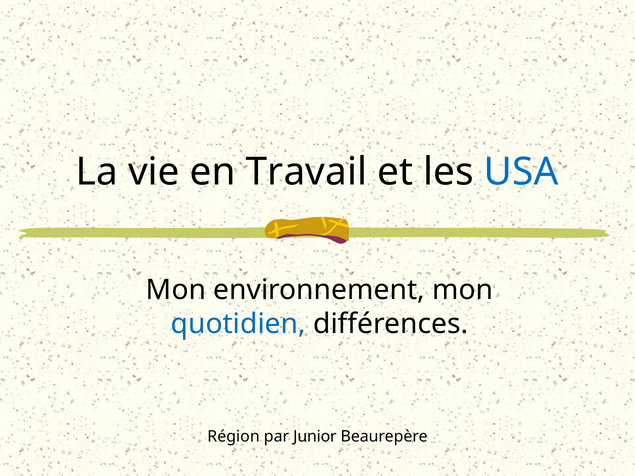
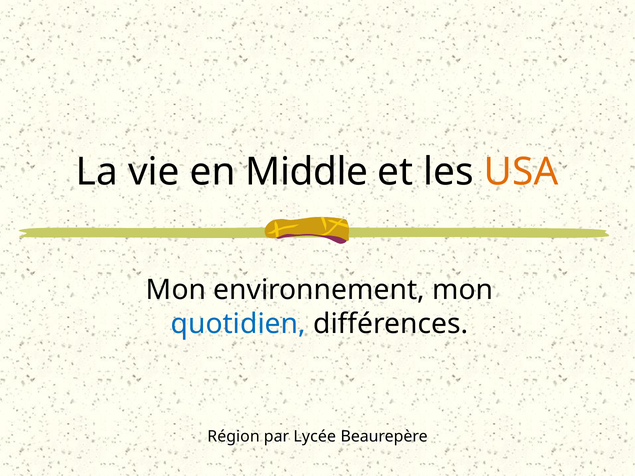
Travail: Travail -> Middle (307, 172)
USA colour: blue -> orange (521, 172)
Junior: Junior -> Lycée (315, 437)
